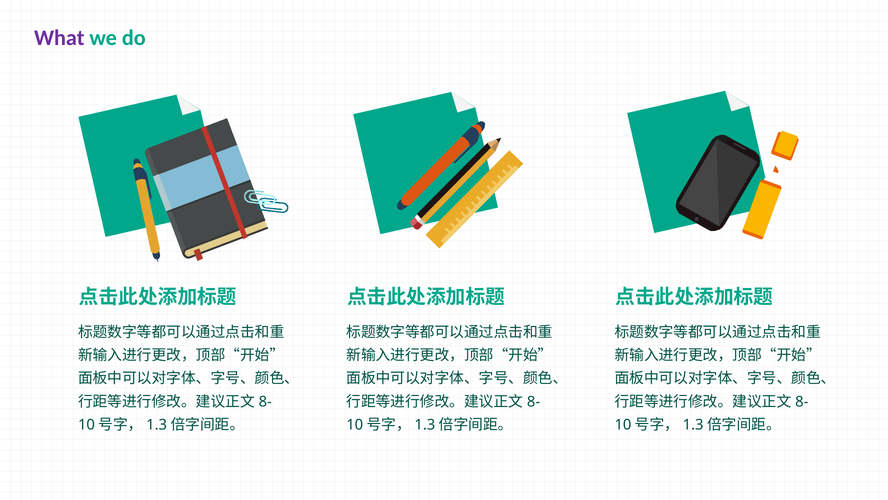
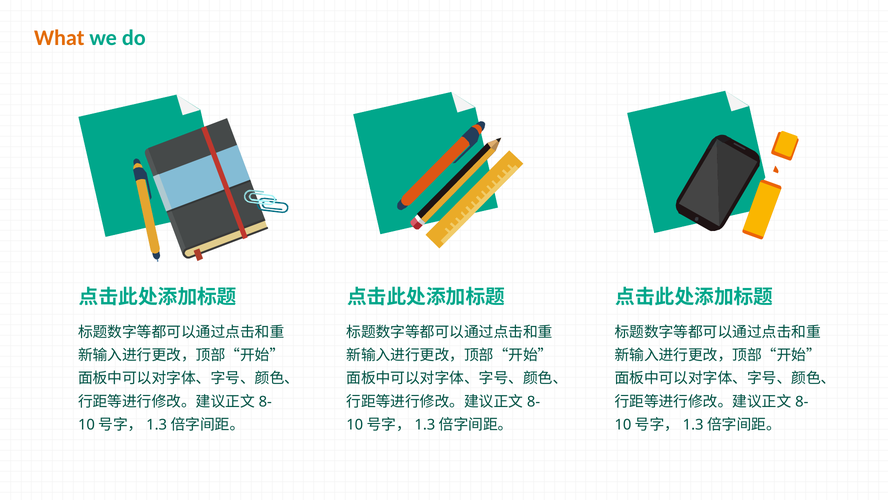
What colour: purple -> orange (59, 38)
